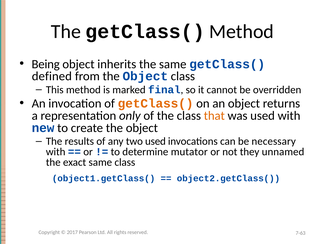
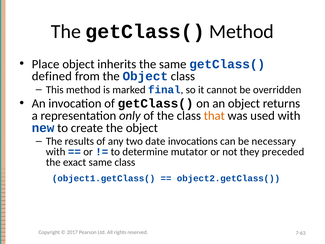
Being: Being -> Place (46, 64)
getClass( colour: orange -> black (156, 103)
two used: used -> date (155, 141)
unnamed: unnamed -> preceded (283, 152)
